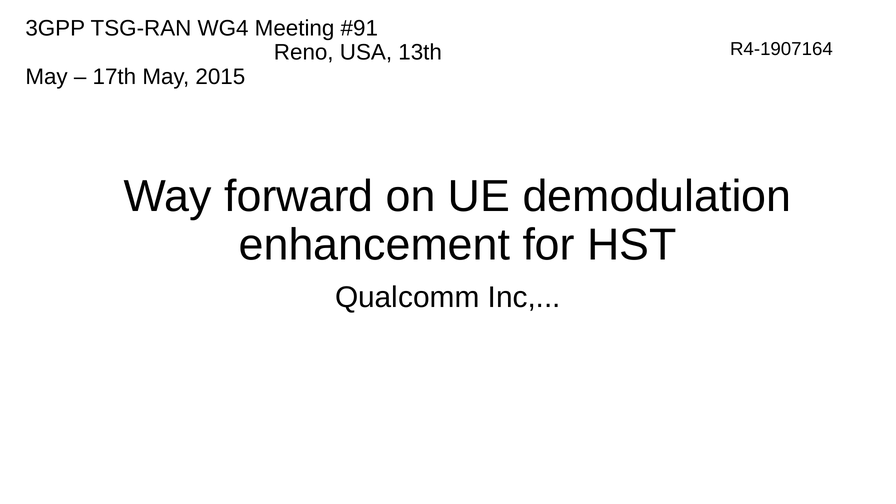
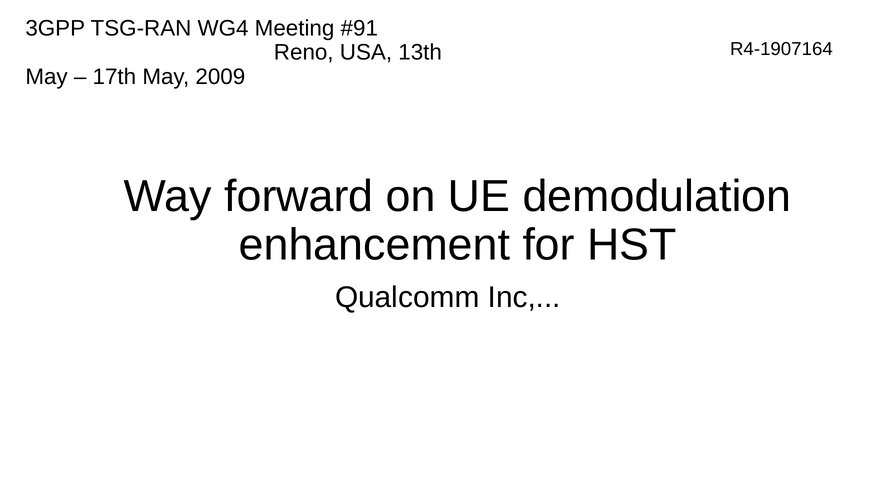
2015: 2015 -> 2009 (220, 77)
